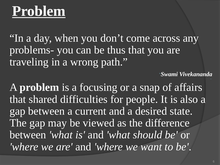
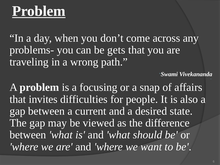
thus: thus -> gets (116, 50)
shared: shared -> invites (43, 99)
